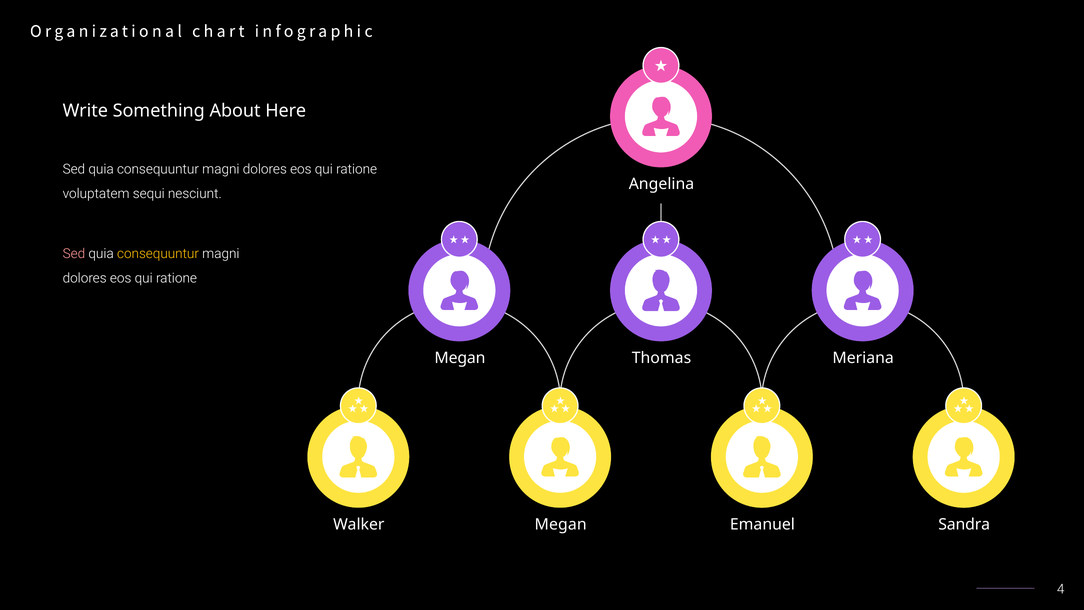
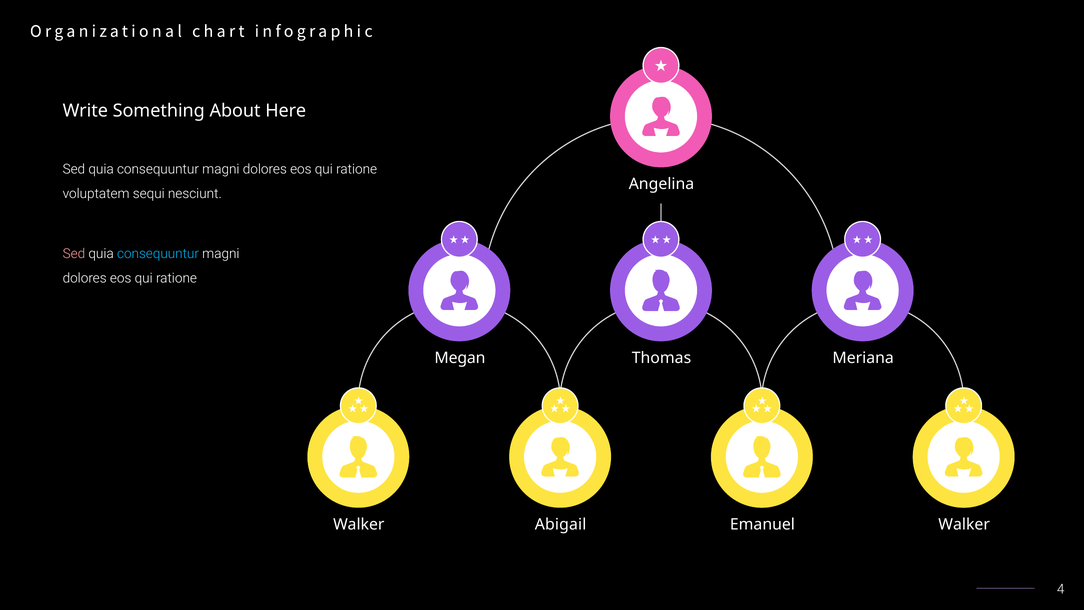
consequuntur colour: yellow -> light blue (158, 254)
Walker Megan: Megan -> Abigail (561, 524)
Emanuel Sandra: Sandra -> Walker (964, 524)
